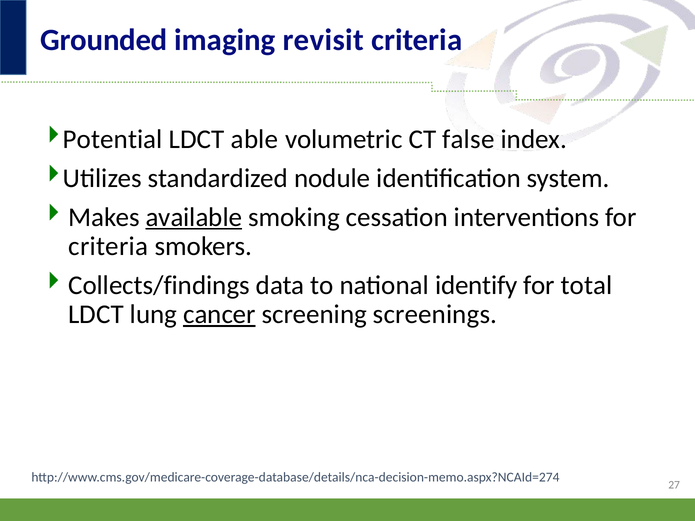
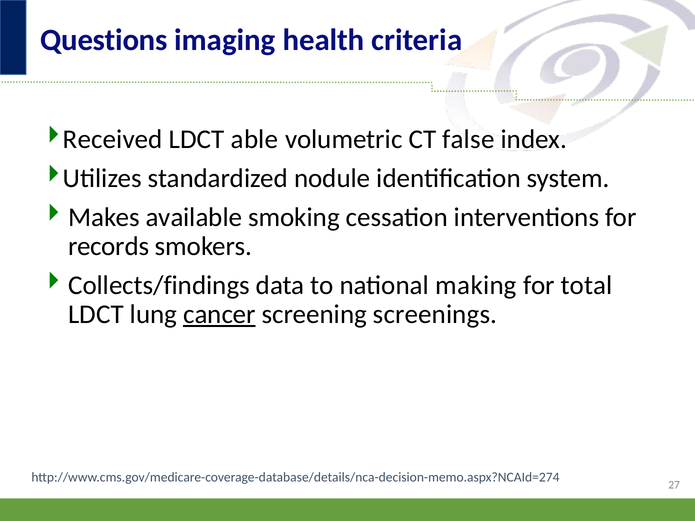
Grounded: Grounded -> Questions (104, 40)
revisit: revisit -> health (323, 40)
Potential: Potential -> Received (113, 140)
available underline: present -> none (194, 217)
criteria: criteria -> records (109, 246)
identify: identify -> making (476, 285)
